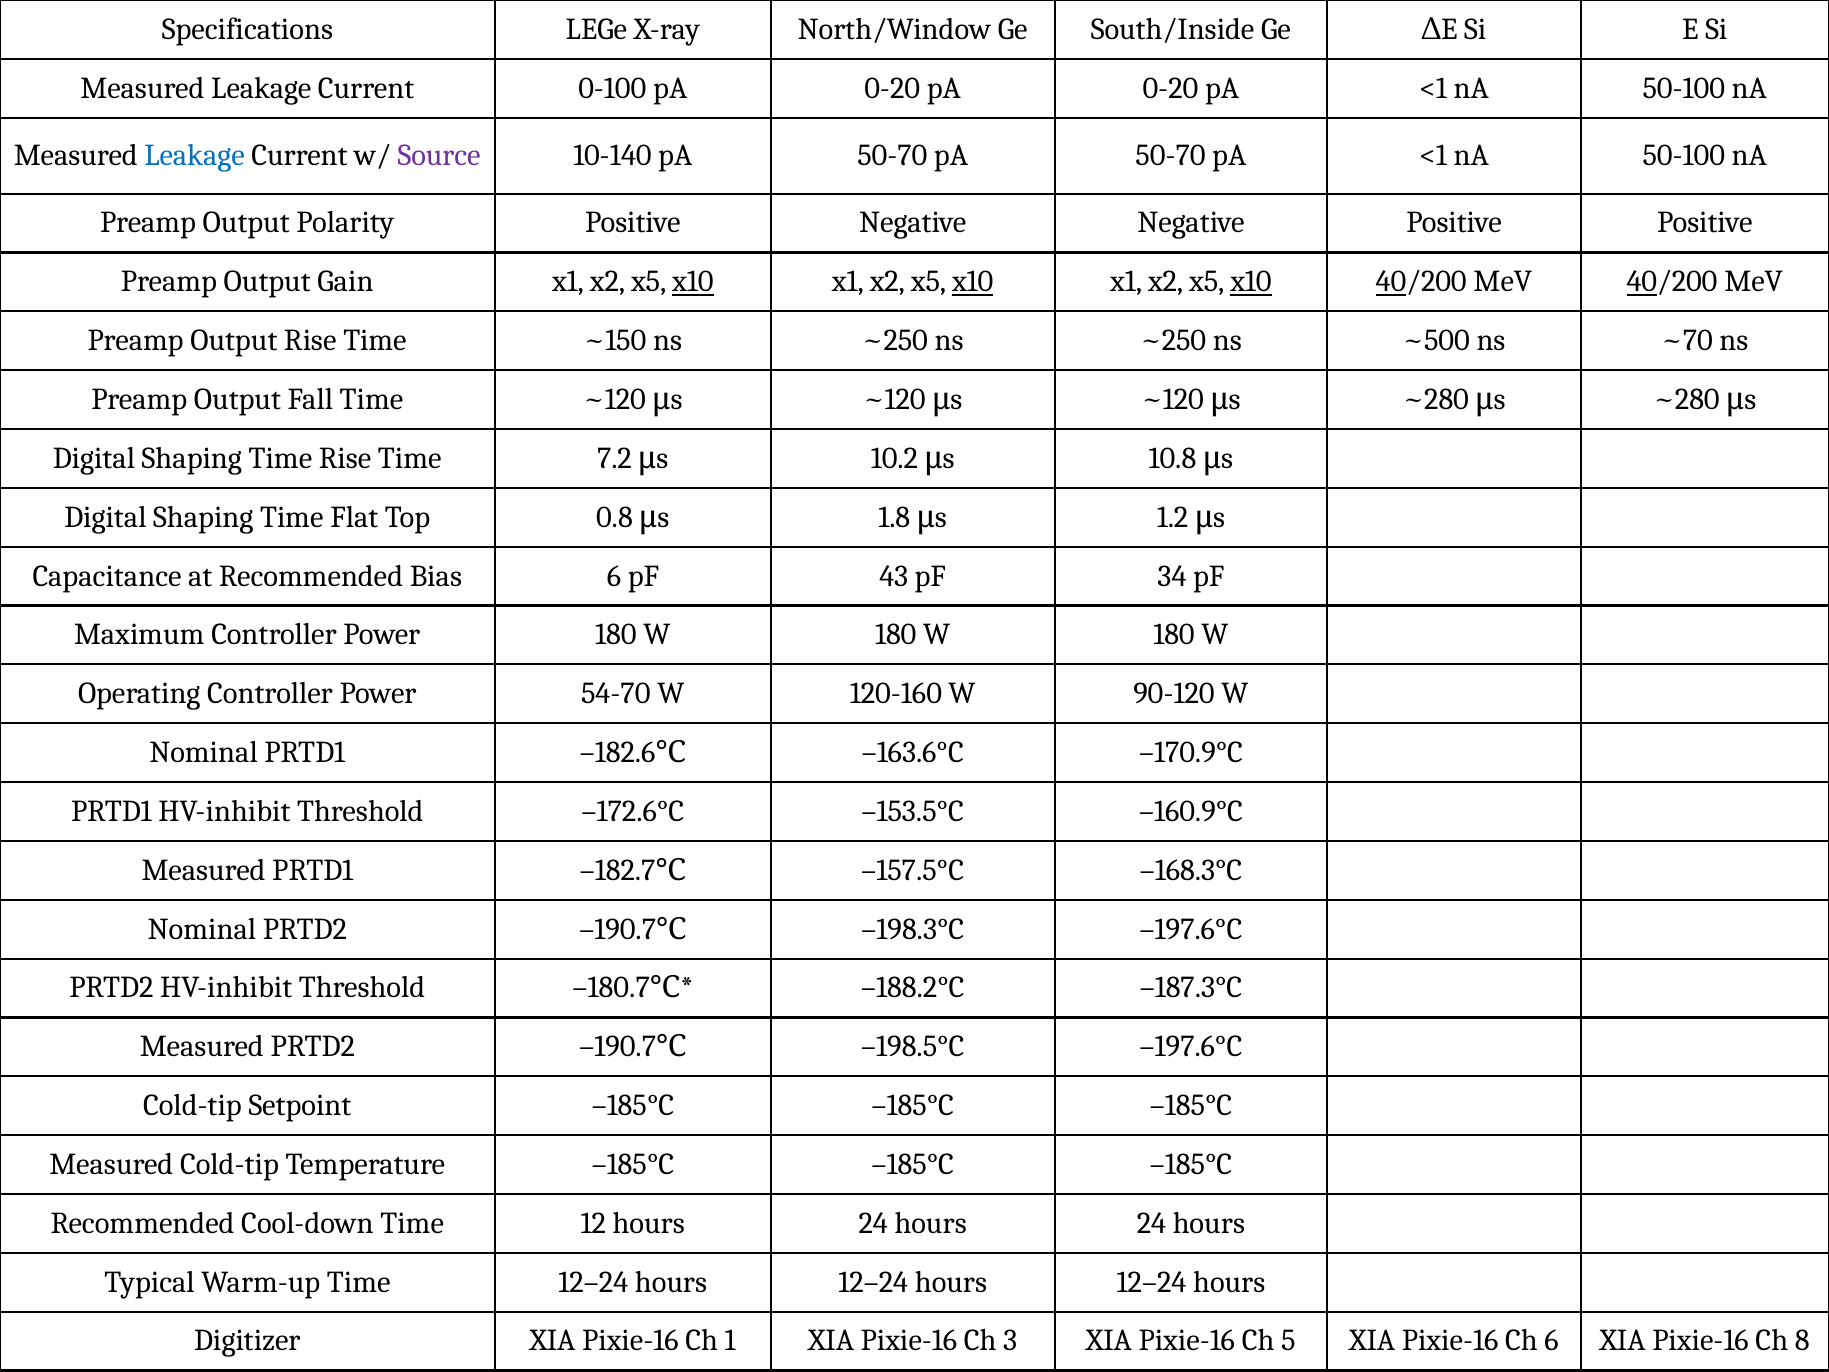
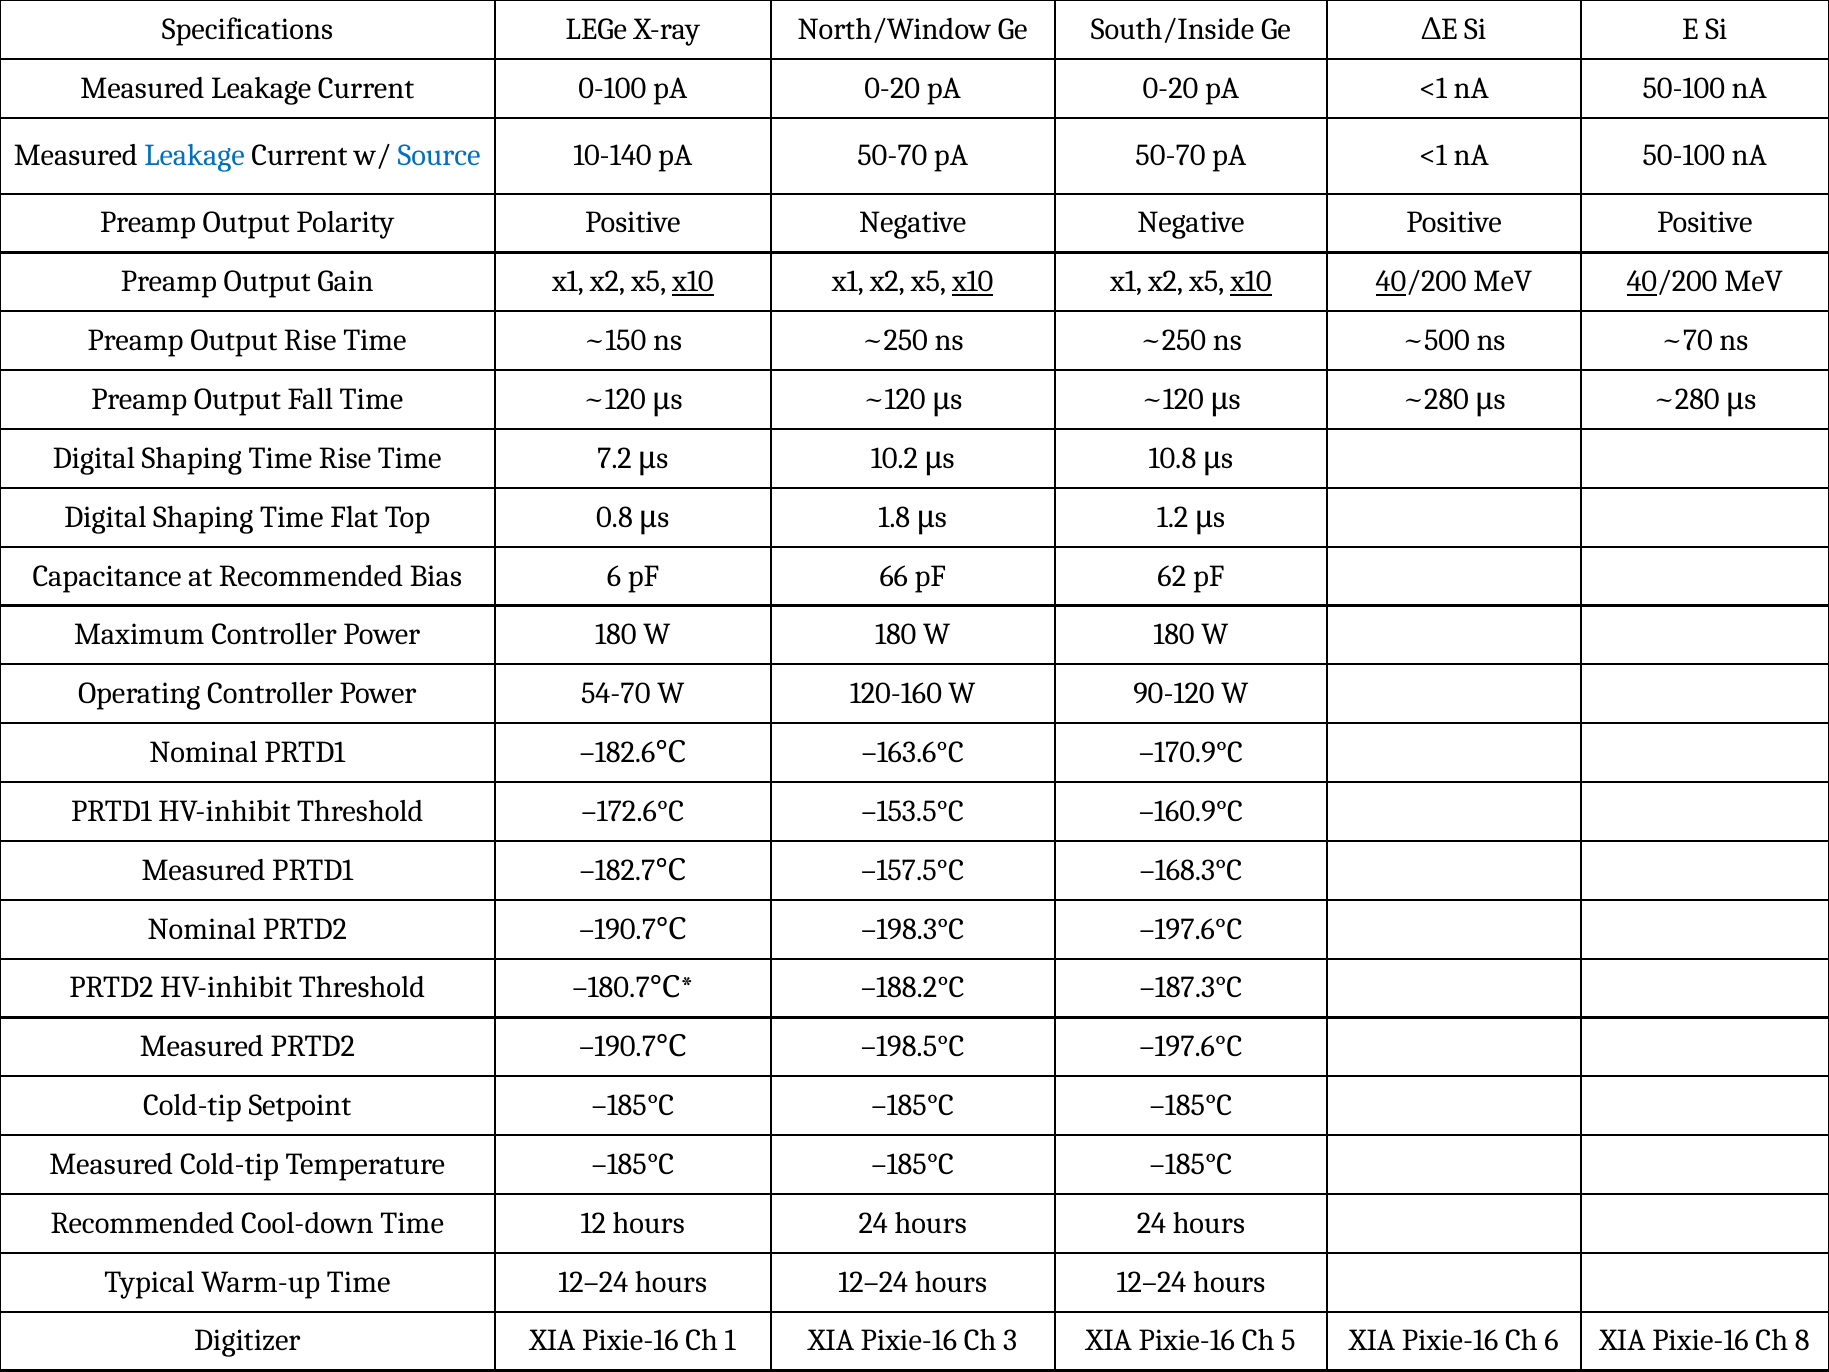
Source colour: purple -> blue (439, 155)
43: 43 -> 66 (894, 576)
34: 34 -> 62 (1172, 576)
